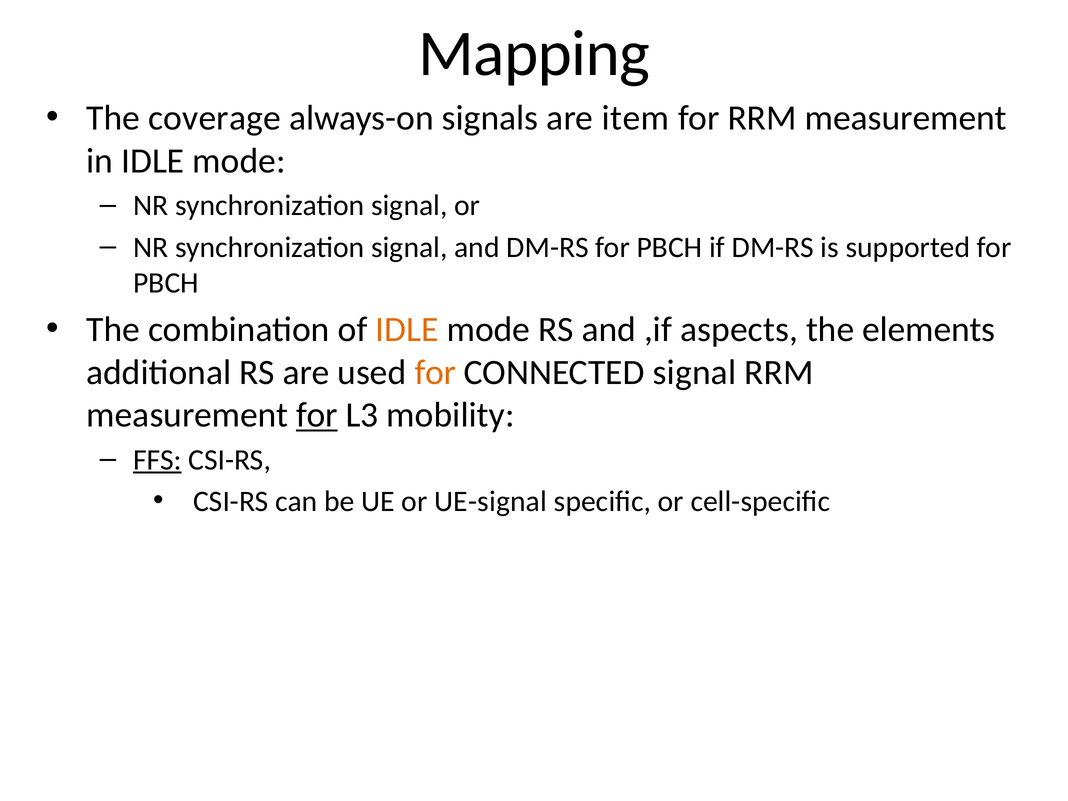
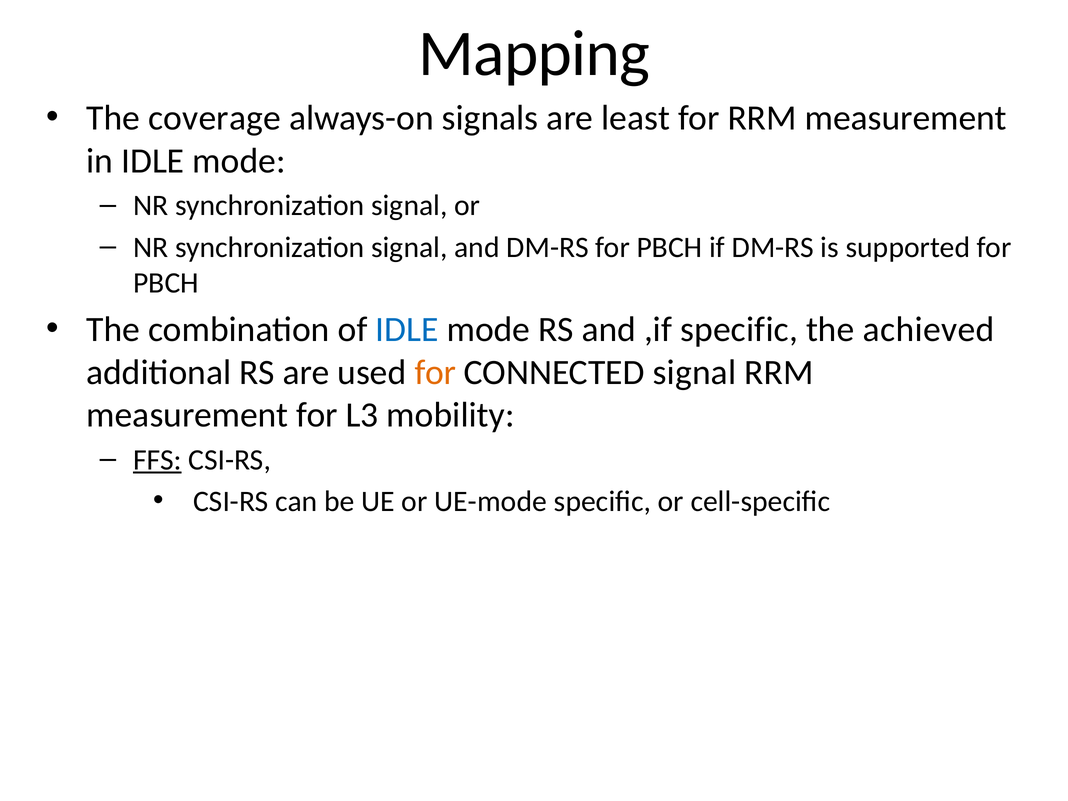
item: item -> least (636, 118)
IDLE colour: orange -> blue (407, 330)
,if aspects: aspects -> specific (739, 330)
elements: elements -> achieved (929, 330)
for underline: present -> none (317, 415)
UE-signal: UE-signal -> UE-mode (491, 501)
